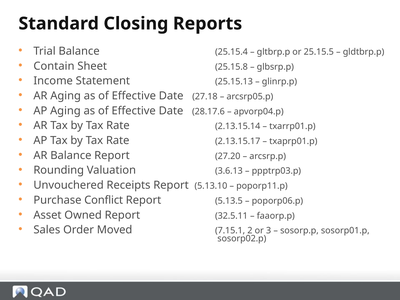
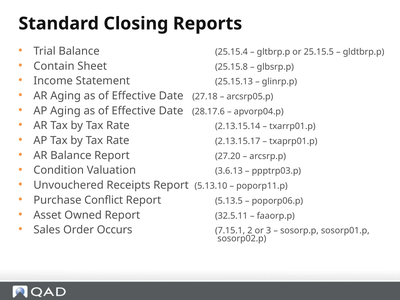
Rounding: Rounding -> Condition (59, 170)
Moved: Moved -> Occurs (115, 230)
